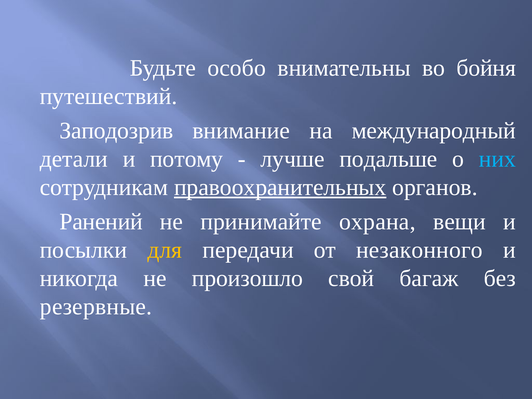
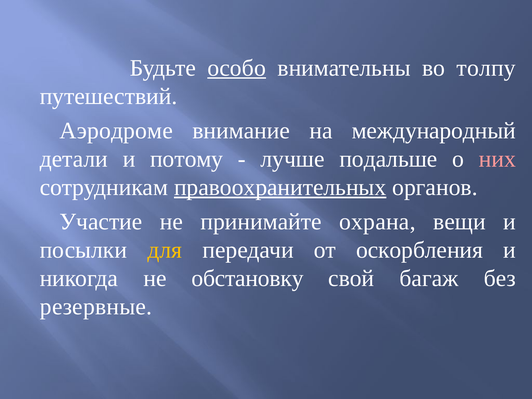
особо underline: none -> present (237, 68)
бойня: бойня -> толпу (486, 68)
Заподозрив: Заподозрив -> Аэродроме (116, 131)
них colour: light blue -> pink (497, 159)
Ранений: Ранений -> Участие (101, 222)
незаконного: незаконного -> оскорбления (420, 250)
произошло: произошло -> обстановку (248, 278)
